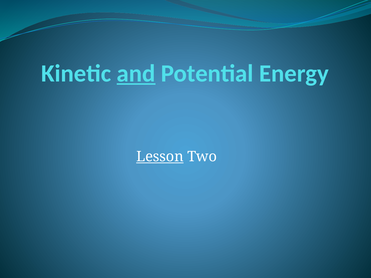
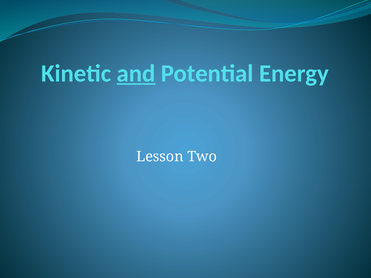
Lesson underline: present -> none (160, 157)
